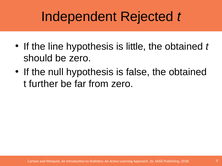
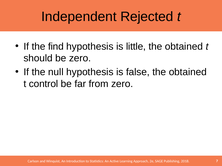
line: line -> find (56, 47)
further: further -> control (44, 84)
